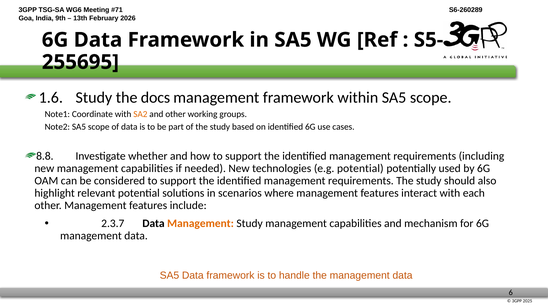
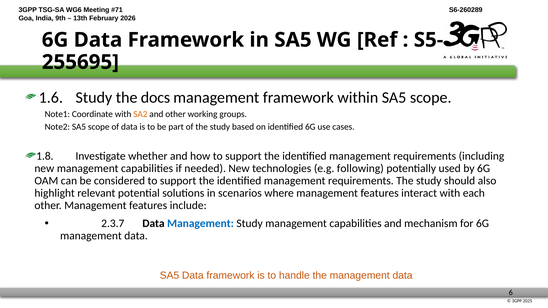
8.8: 8.8 -> 1.8 (45, 156)
e.g potential: potential -> following (360, 169)
Management colour: orange -> blue (200, 224)
